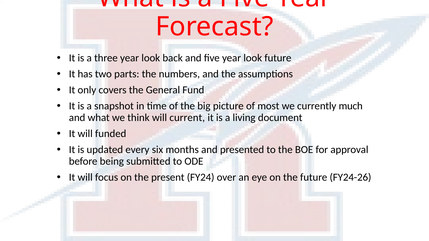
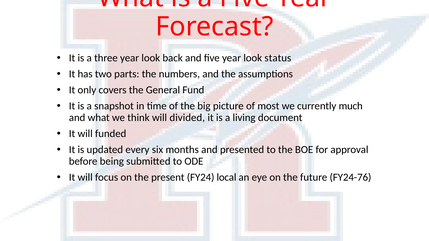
look future: future -> status (278, 58)
current: current -> divided (187, 118)
over: over -> local (226, 177)
FY24-26: FY24-26 -> FY24-76 (350, 177)
